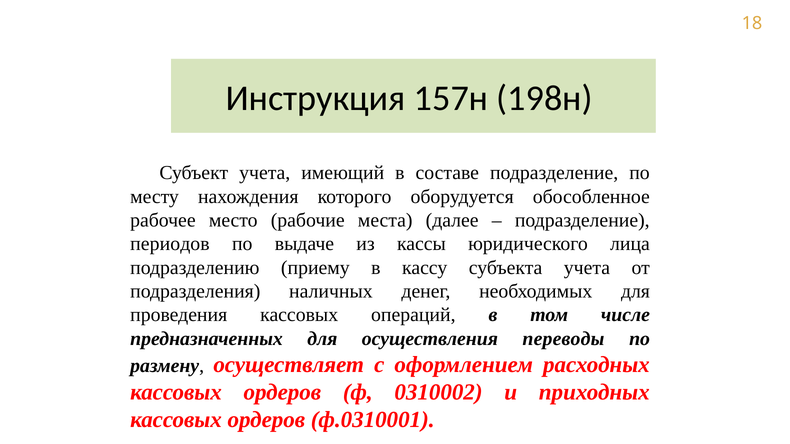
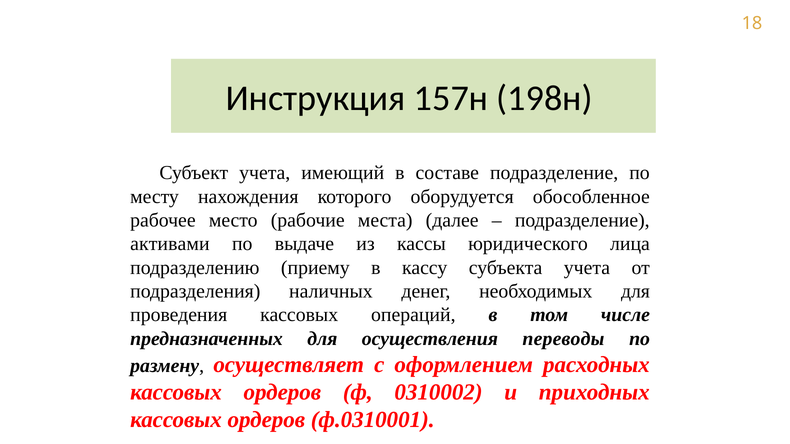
периодов: периодов -> активами (170, 244)
